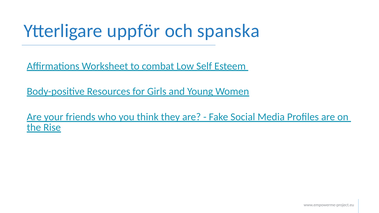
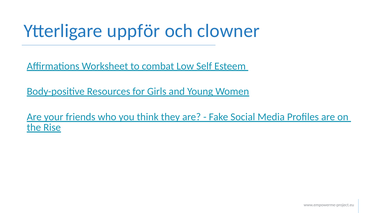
spanska: spanska -> clowner (228, 31)
